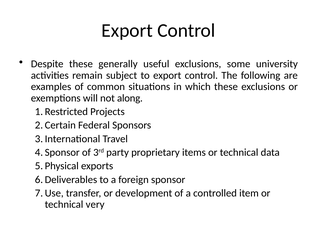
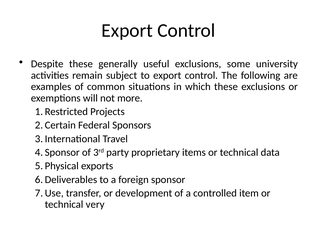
along: along -> more (130, 98)
